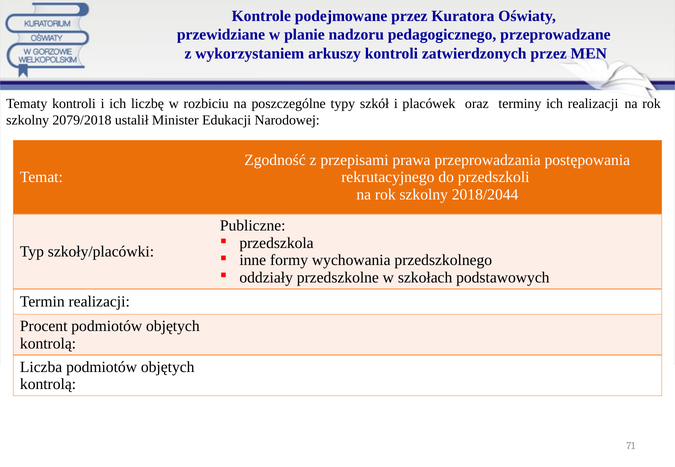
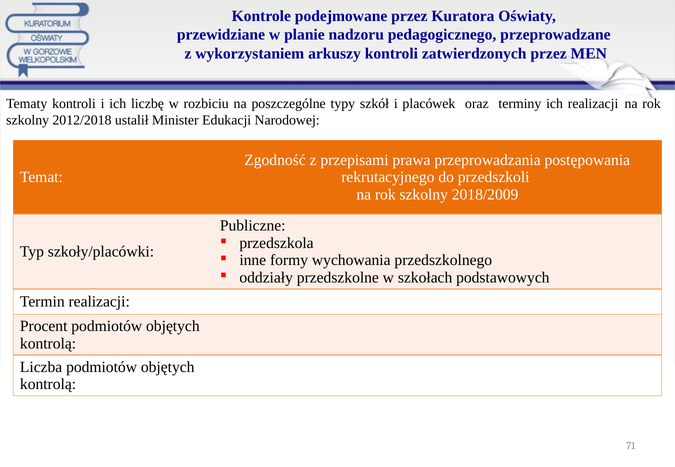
2079/2018: 2079/2018 -> 2012/2018 (82, 120)
2018/2044: 2018/2044 -> 2018/2009 (485, 195)
